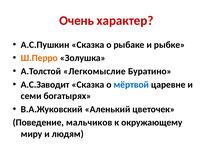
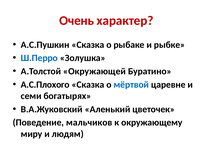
Ш.Перро colour: orange -> blue (39, 58)
Легкомыслие: Легкомыслие -> Окружающей (94, 71)
А.С.Заводит: А.С.Заводит -> А.С.Плохого (45, 84)
